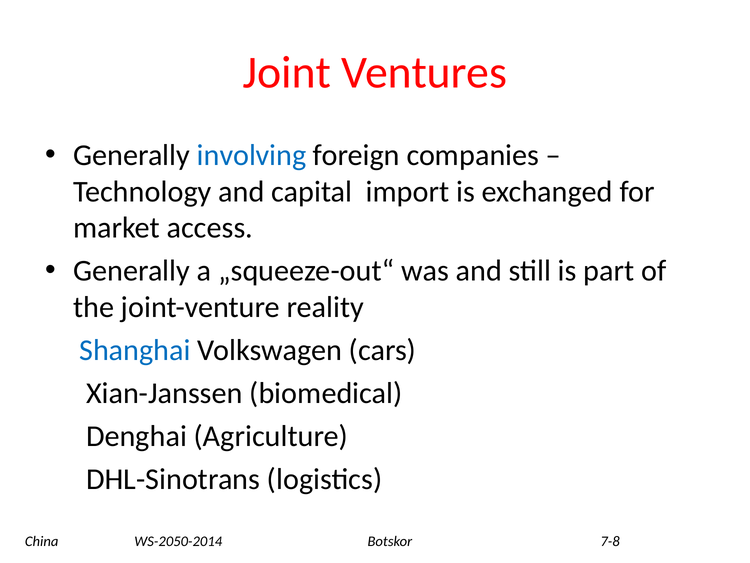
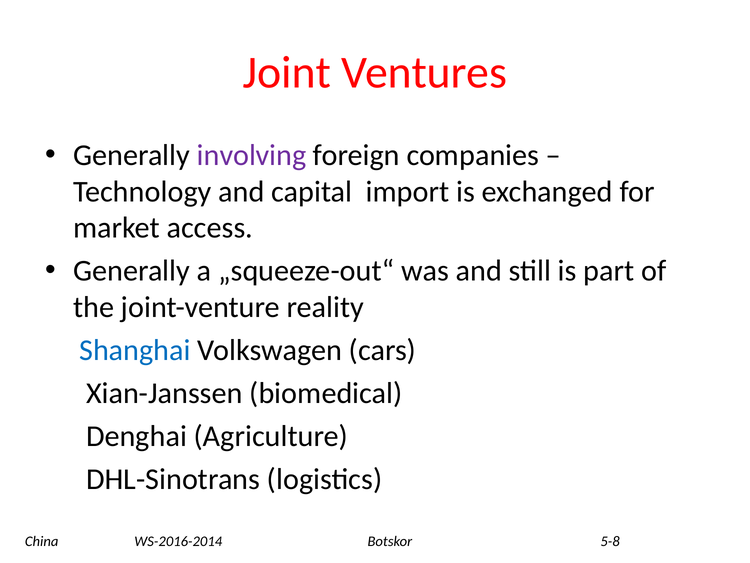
involving colour: blue -> purple (252, 155)
WS-2050-2014: WS-2050-2014 -> WS-2016-2014 (178, 541)
7-8: 7-8 -> 5-8 (610, 541)
